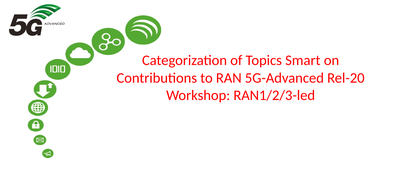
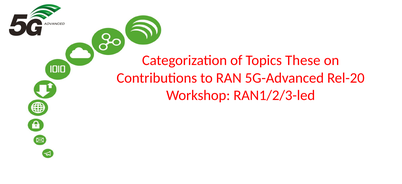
Smart: Smart -> These (303, 60)
